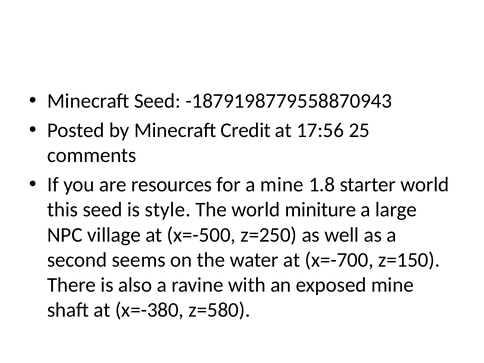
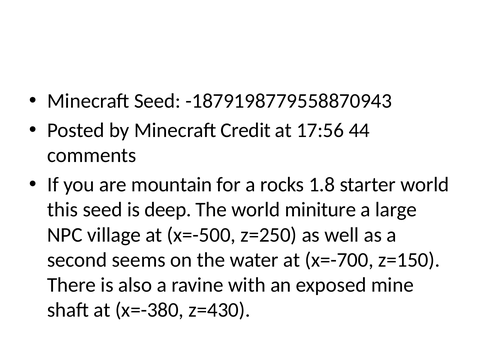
25: 25 -> 44 (359, 130)
resources: resources -> mountain (172, 185)
a mine: mine -> rocks (282, 185)
style: style -> deep (168, 210)
z=580: z=580 -> z=430 (219, 310)
